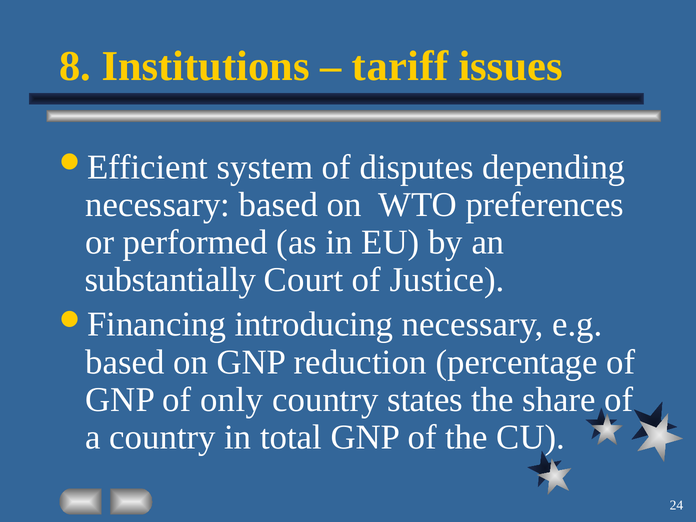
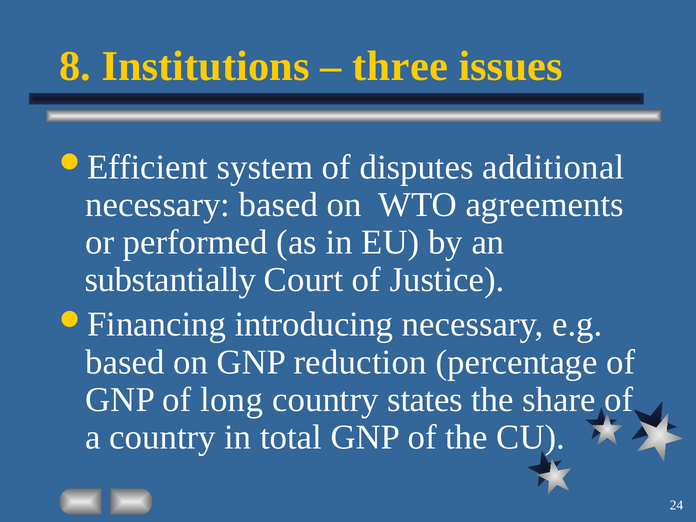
tariff: tariff -> three (400, 66)
depending: depending -> additional (554, 167)
preferences: preferences -> agreements (545, 205)
only: only -> long (232, 400)
